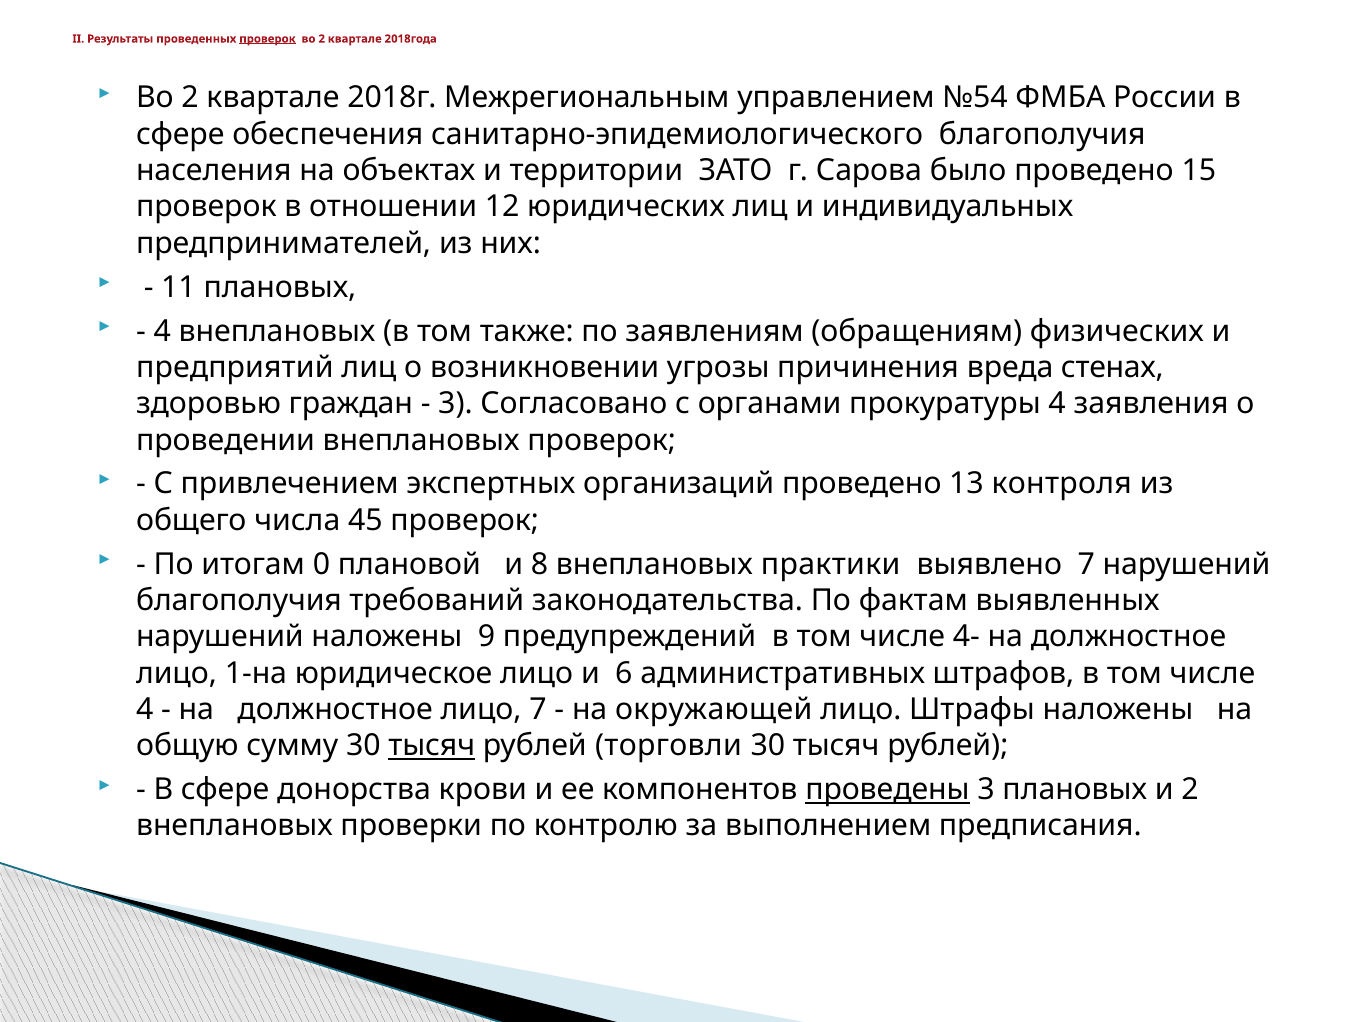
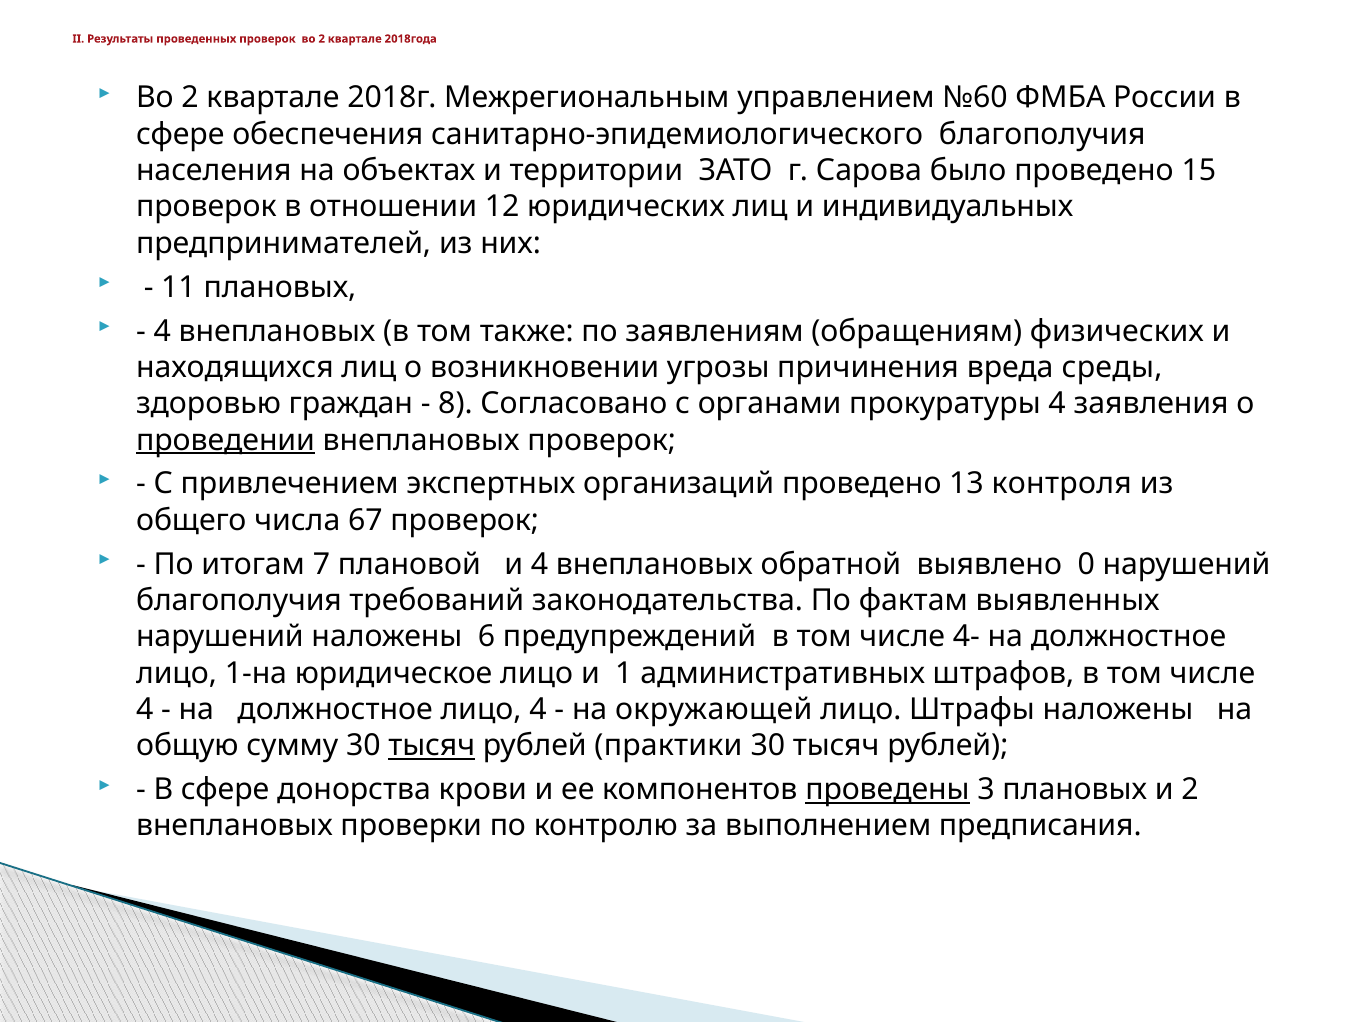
проверок underline: present -> none (267, 39)
№54: №54 -> №60 (975, 98)
предприятий: предприятий -> находящихся (235, 367)
стенах: стенах -> среды (1112, 367)
3: 3 -> 8 (455, 404)
проведении underline: none -> present (226, 440)
45: 45 -> 67 (365, 520)
0: 0 -> 7 (321, 564)
и 8: 8 -> 4 (539, 564)
практики: практики -> обратной (831, 564)
выявлено 7: 7 -> 0 (1086, 564)
9: 9 -> 6 (487, 637)
6: 6 -> 1 (624, 673)
лицо 7: 7 -> 4 (538, 710)
торговли: торговли -> практики (669, 746)
